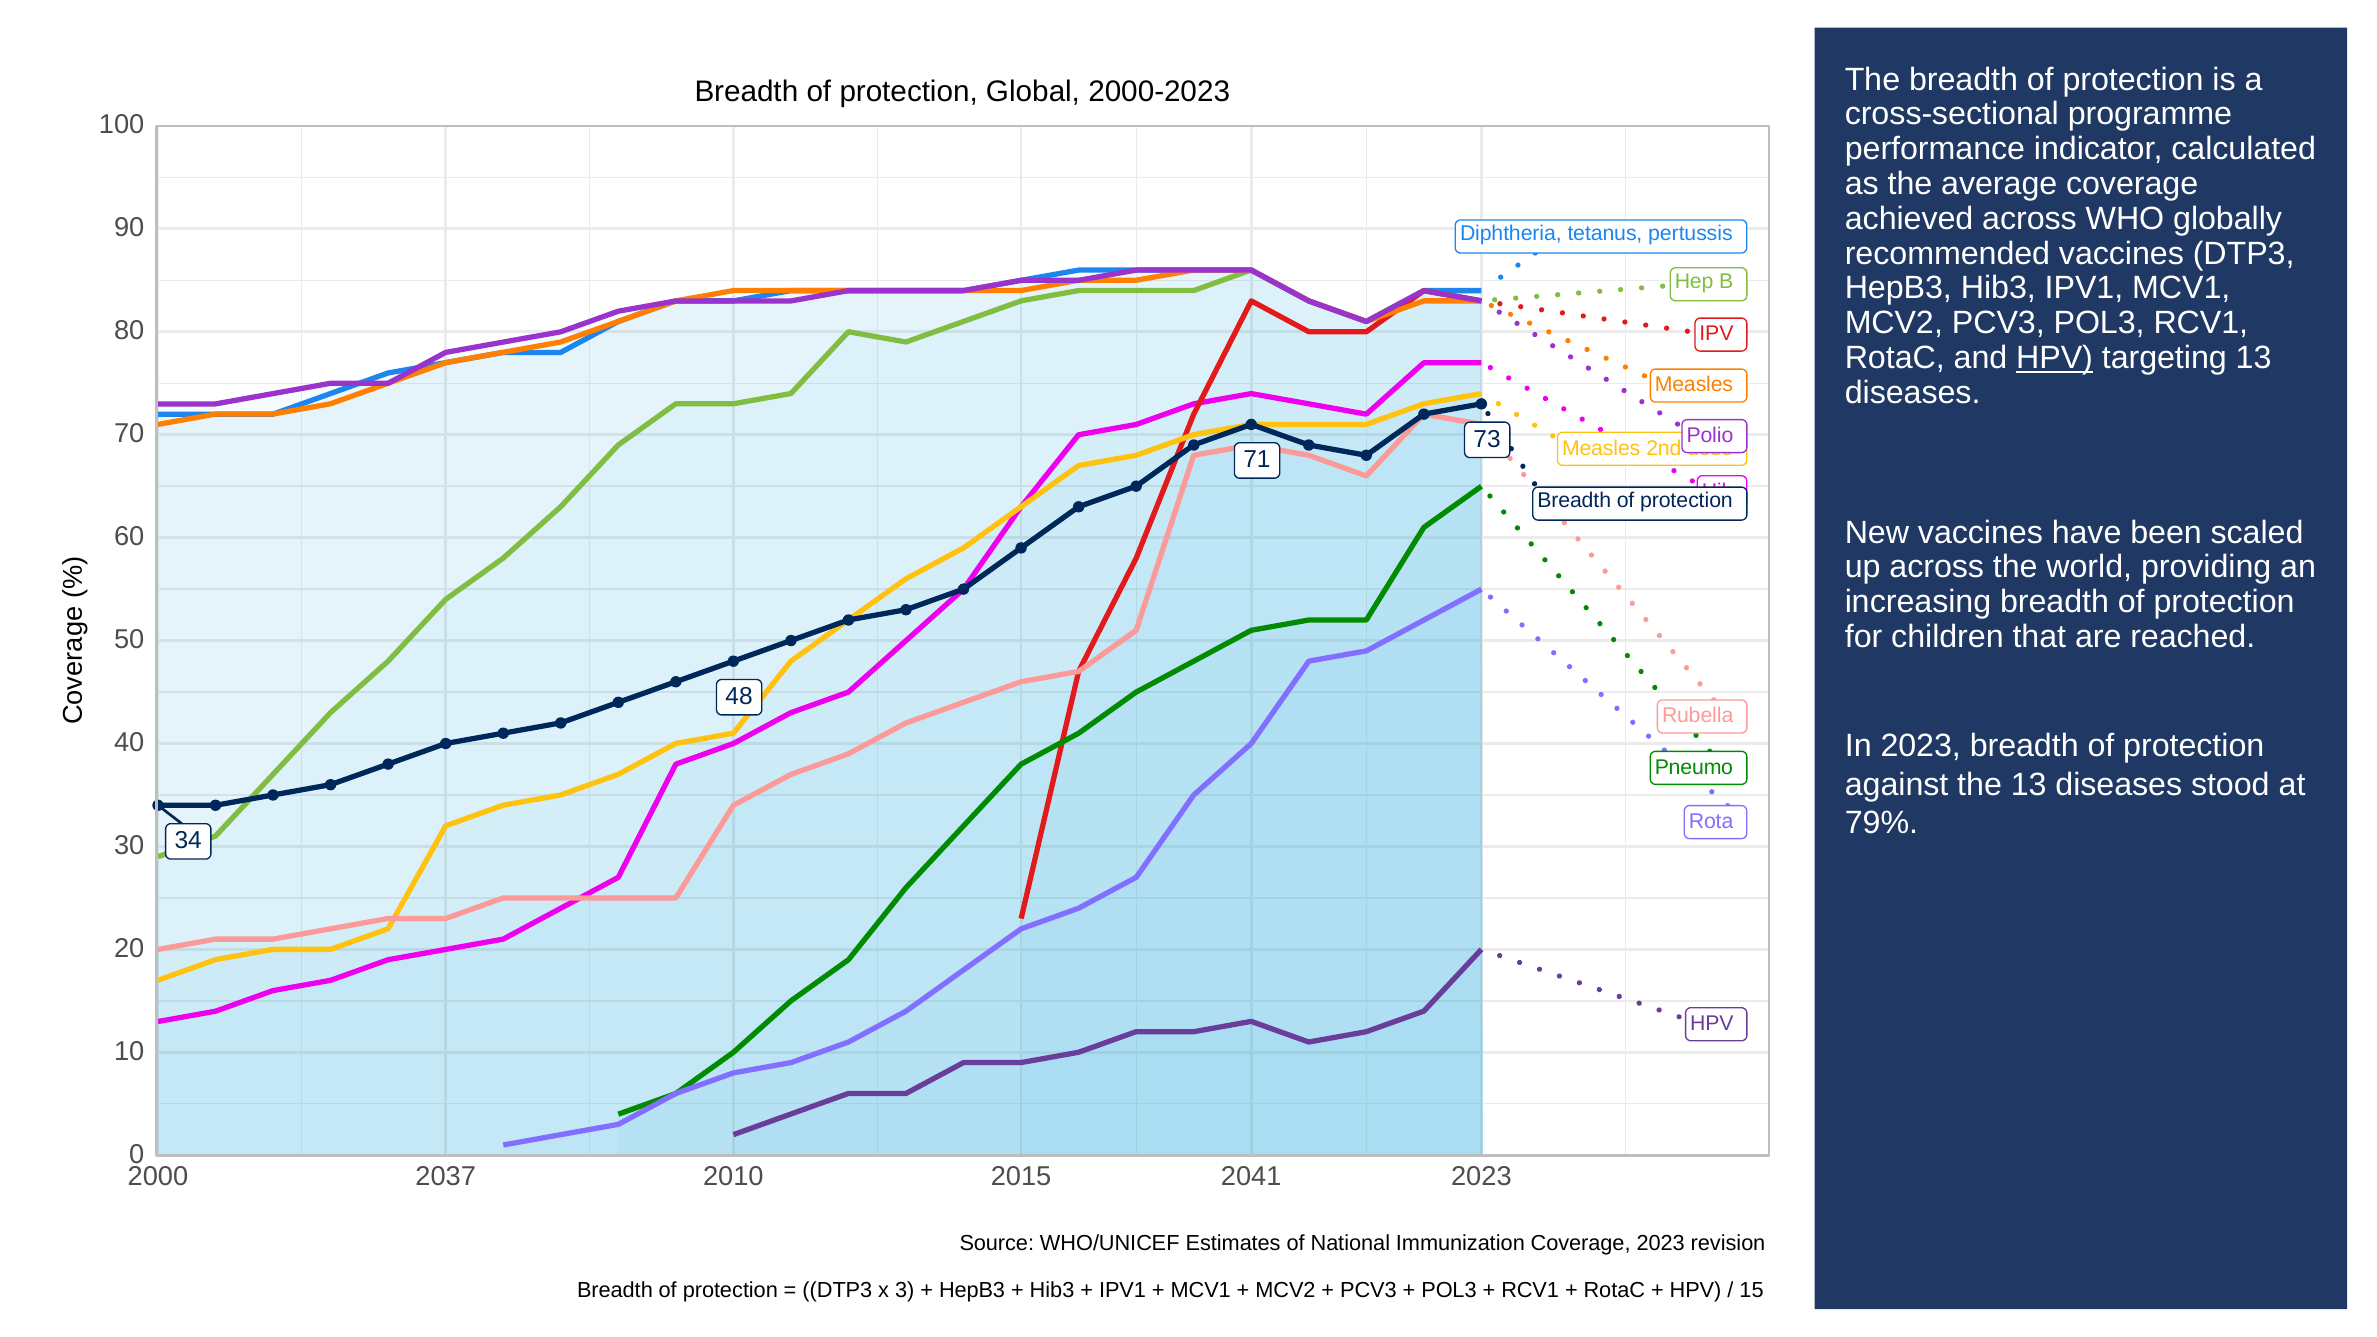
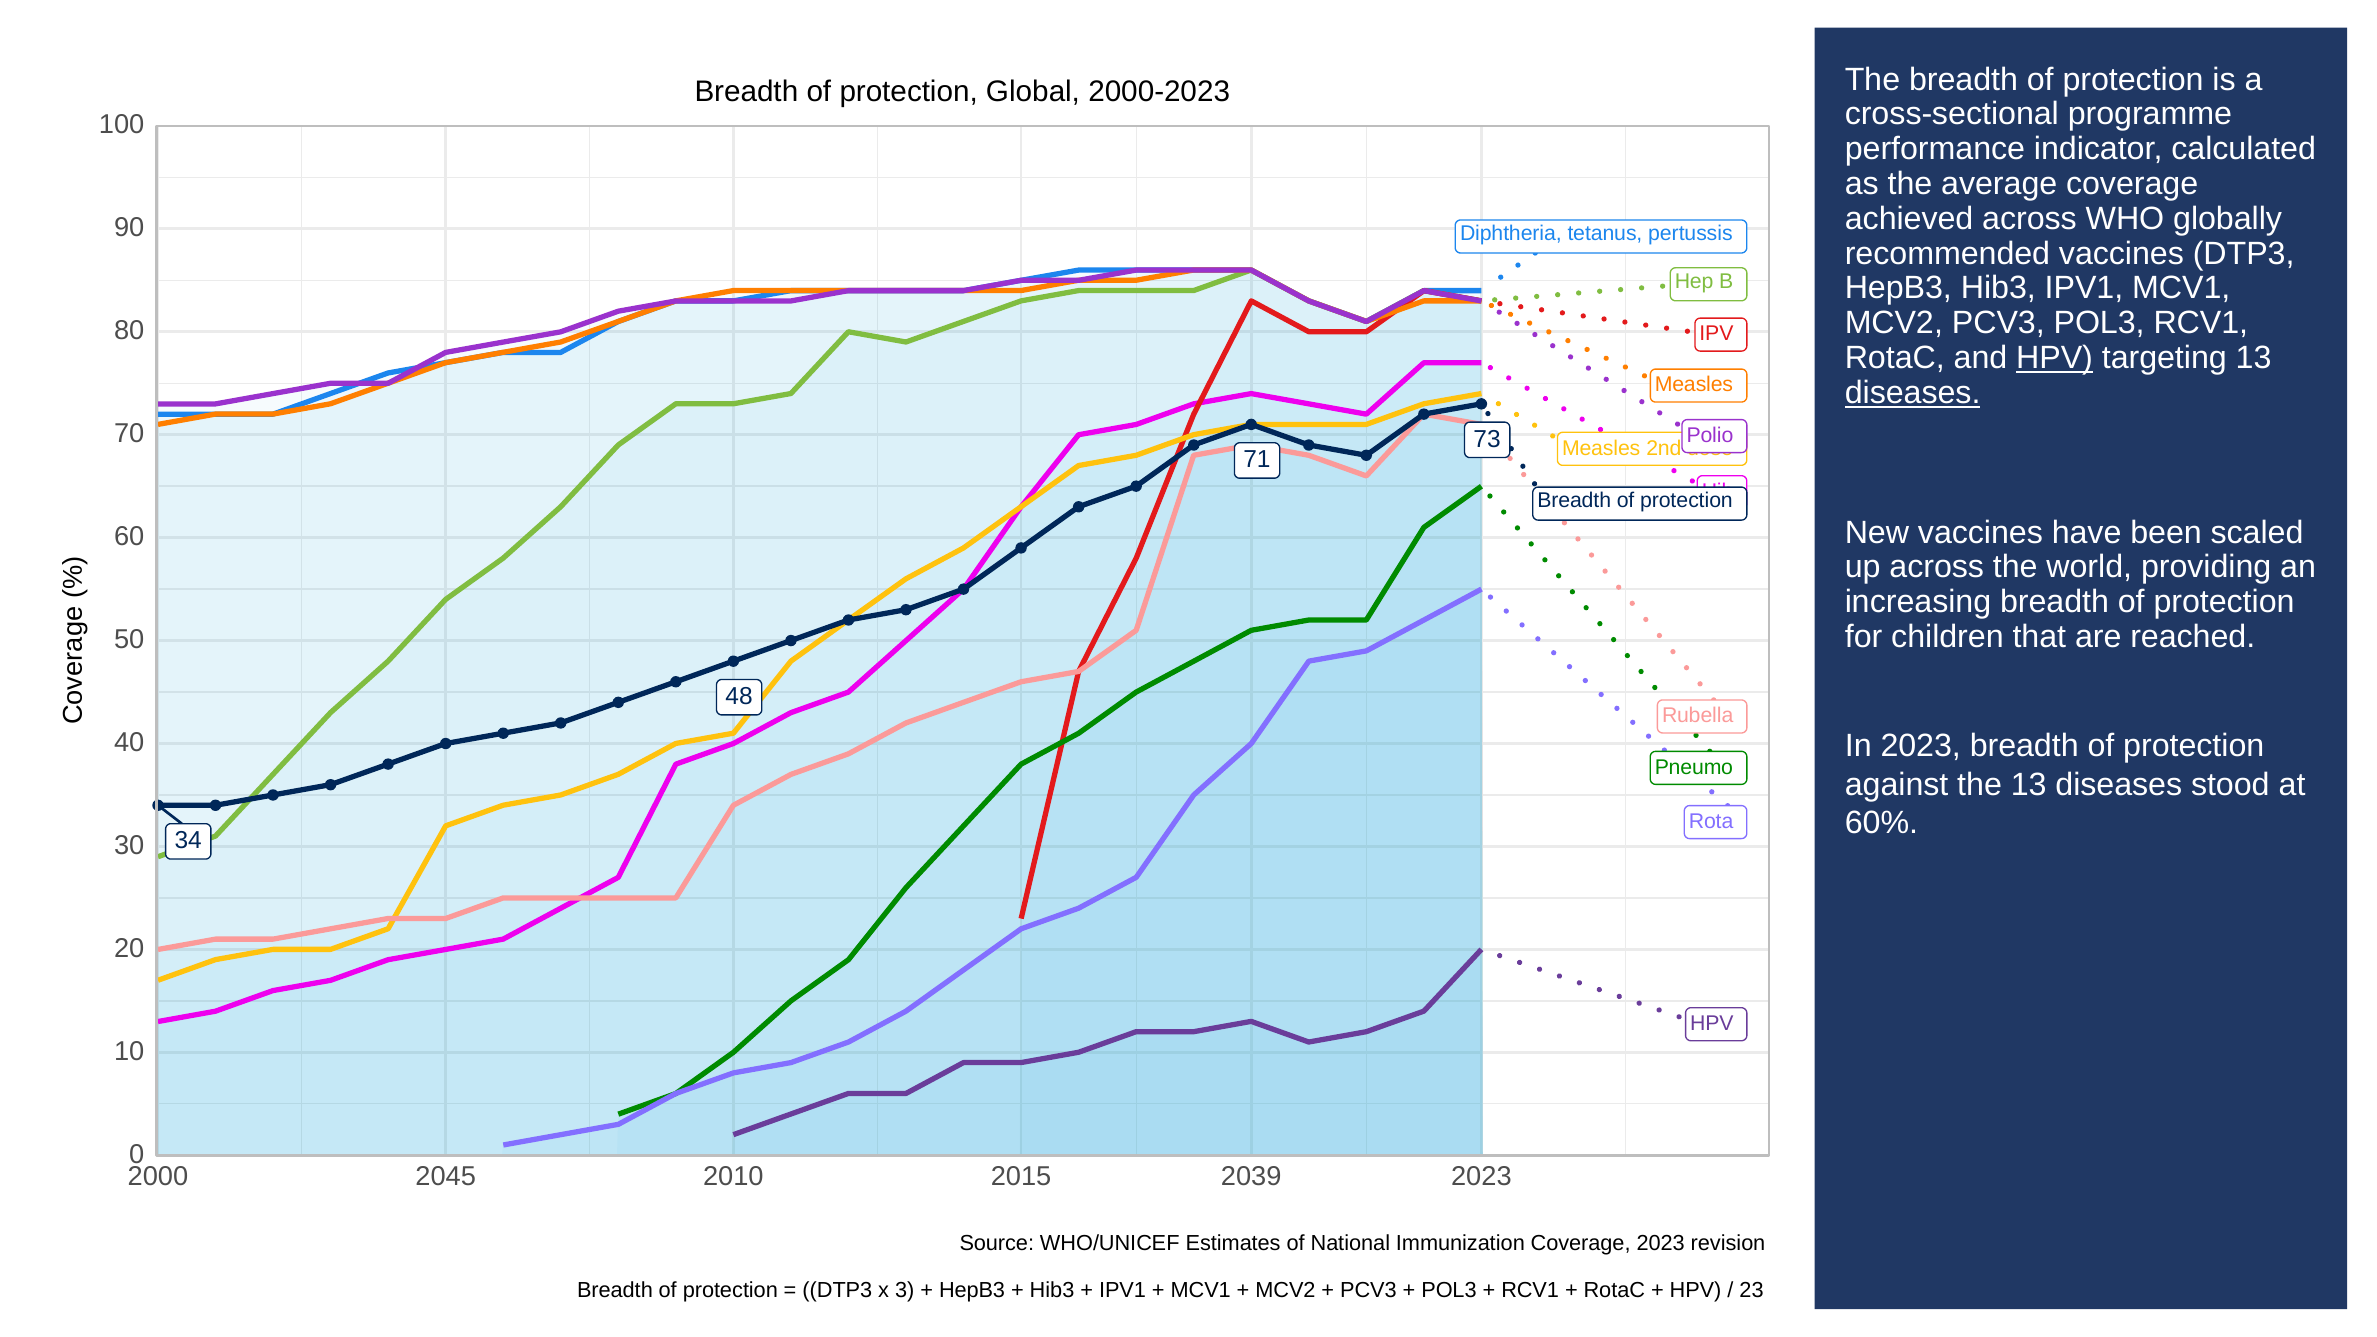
diseases underline: none -> present (1913, 393)
79%: 79% -> 60% (1881, 823)
2037: 2037 -> 2045 (446, 1176)
2041: 2041 -> 2039 (1251, 1176)
15: 15 -> 23 (1752, 1290)
